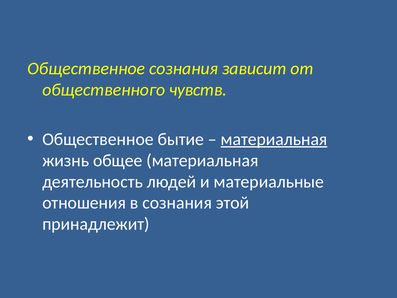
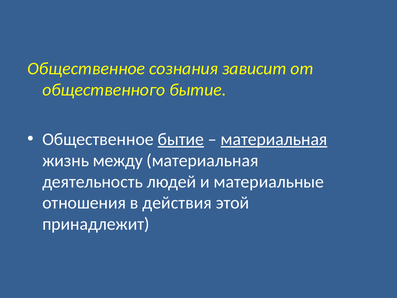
общественного чувств: чувств -> бытие (198, 90)
бытие underline: none -> present (181, 139)
общее: общее -> между (118, 160)
в сознания: сознания -> действия (177, 203)
